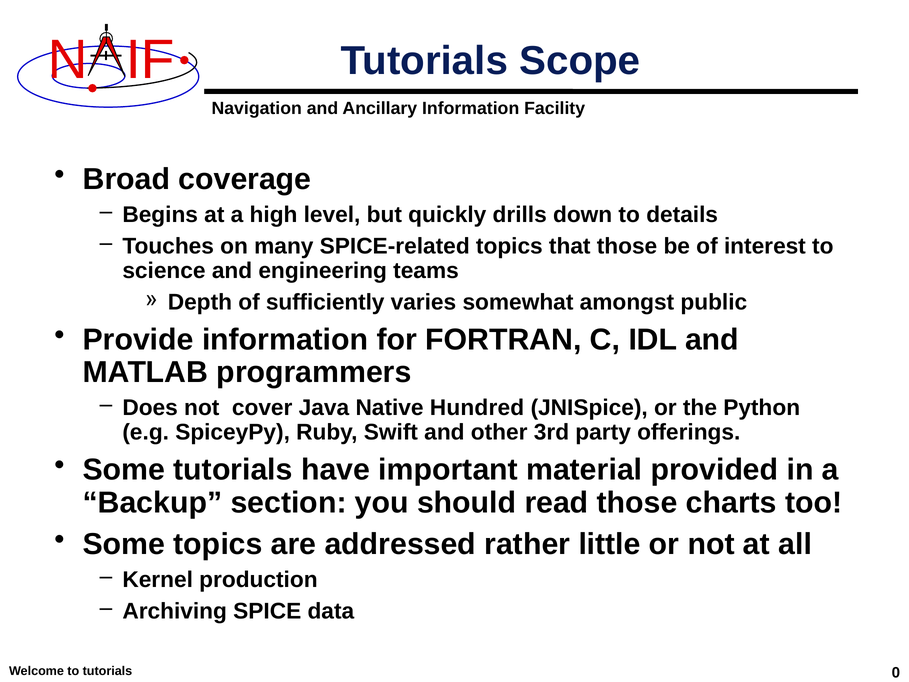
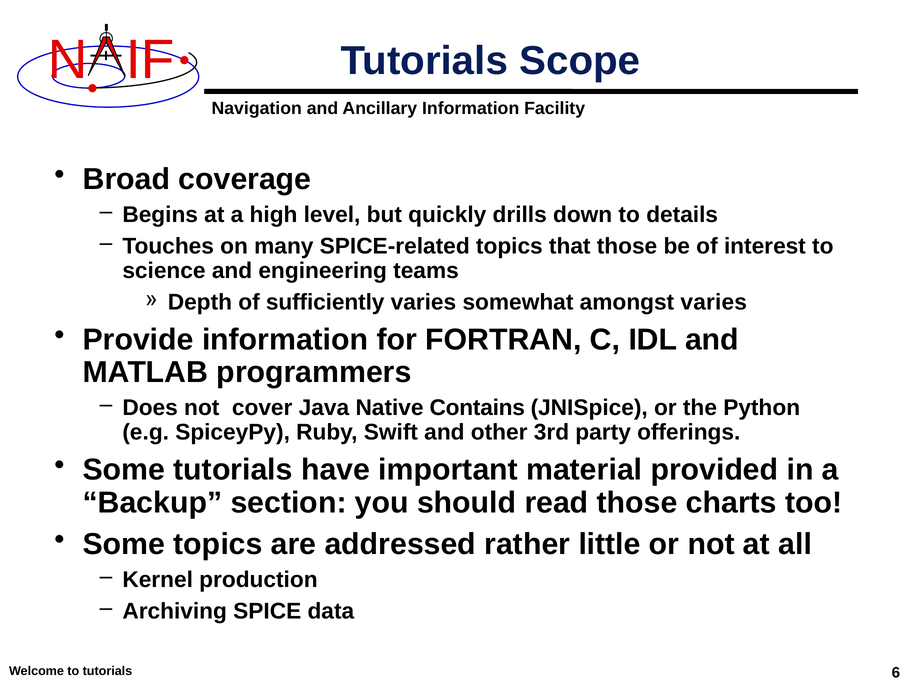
amongst public: public -> varies (714, 302)
Hundred: Hundred -> Contains (477, 408)
0: 0 -> 6 (896, 673)
